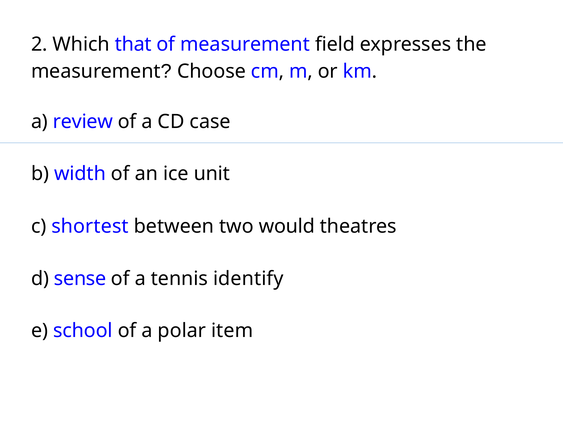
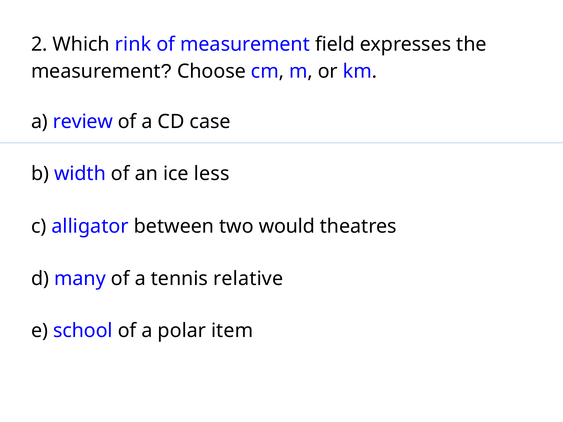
that: that -> rink (133, 44)
unit: unit -> less (212, 174)
shortest: shortest -> alligator (90, 227)
sense: sense -> many (80, 279)
identify: identify -> relative (248, 279)
